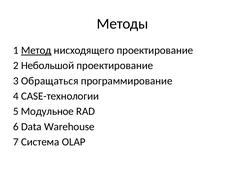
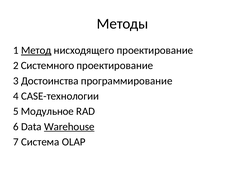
Небольшой: Небольшой -> Системного (48, 65)
Обращаться: Обращаться -> Достоинства (50, 81)
Warehouse underline: none -> present (69, 126)
